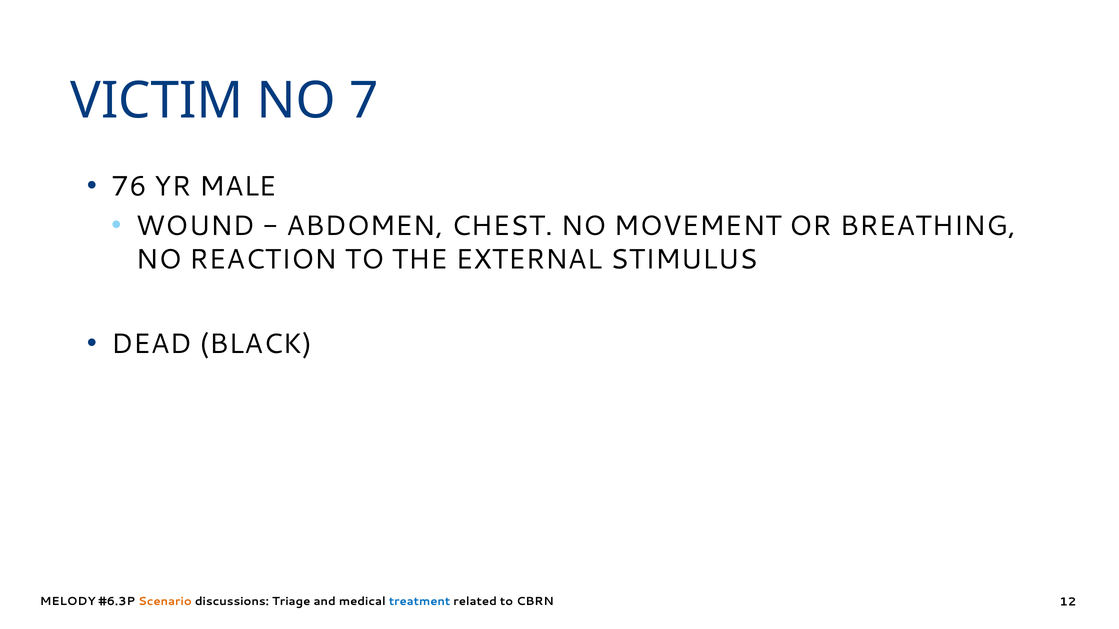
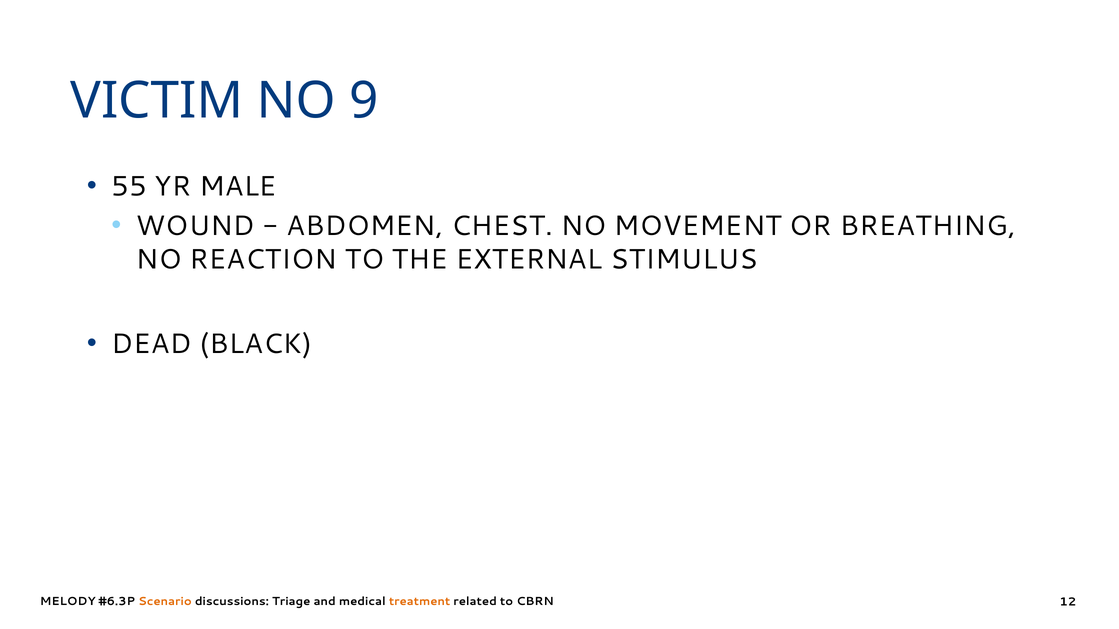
7: 7 -> 9 (364, 101)
76: 76 -> 55 (129, 187)
treatment colour: blue -> orange (420, 602)
